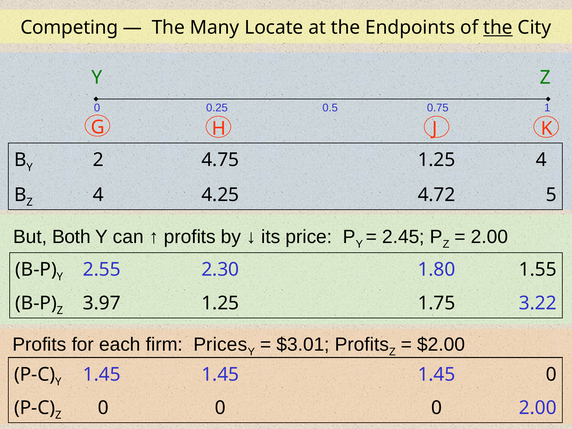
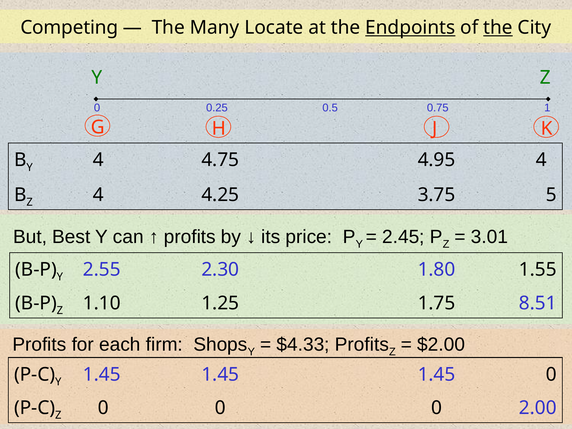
Endpoints underline: none -> present (410, 28)
Y 2: 2 -> 4 (98, 160)
4.75 1.25: 1.25 -> 4.95 (437, 160)
4.72: 4.72 -> 3.75 (437, 195)
Both: Both -> Best (71, 237)
2.00: 2.00 -> 3.01 (490, 237)
3.97: 3.97 -> 1.10 (102, 303)
3.22: 3.22 -> 8.51 (538, 303)
Prices: Prices -> Shops (220, 344)
$3.01: $3.01 -> $4.33 (303, 344)
